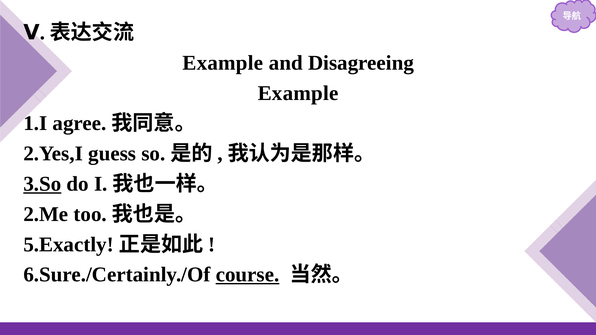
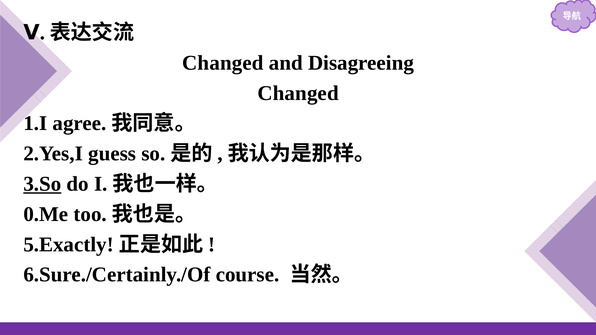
Example: Example -> Changed (223, 63)
Example: Example -> Changed (298, 93)
2.Me: 2.Me -> 0.Me (46, 214)
course underline: present -> none (247, 275)
